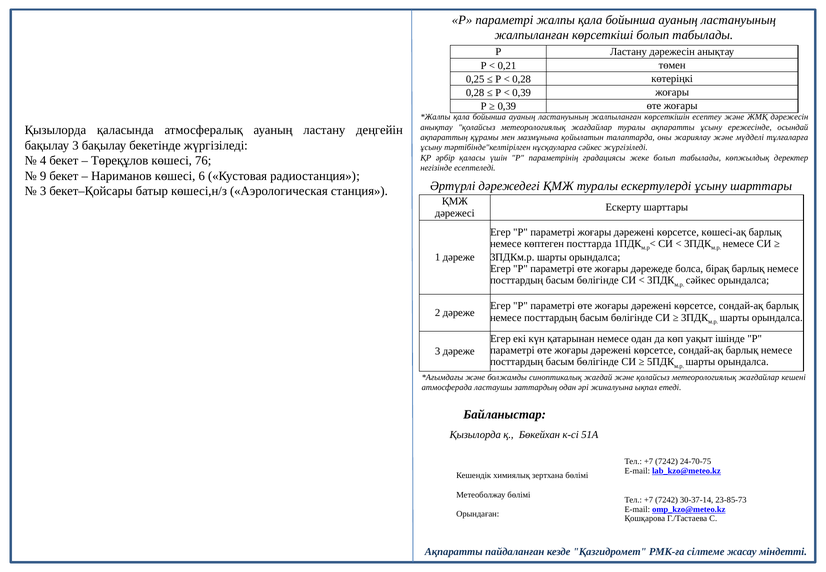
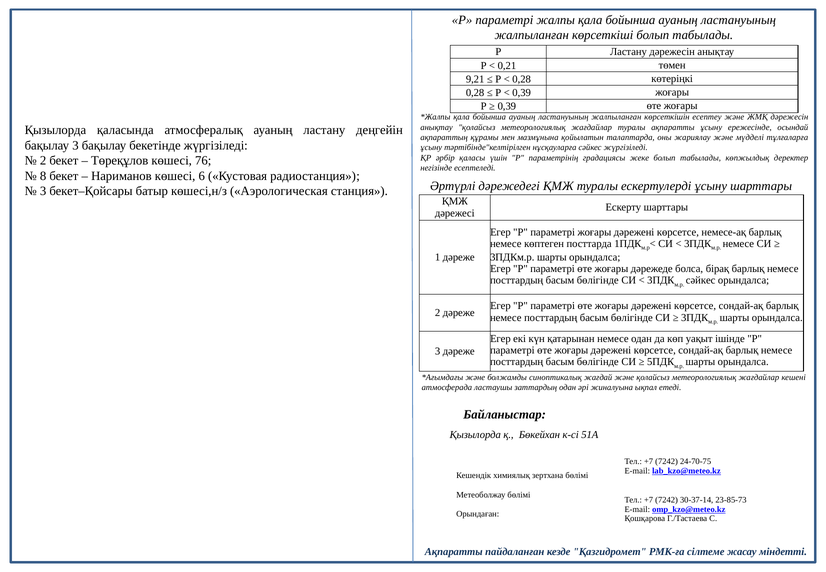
0,25: 0,25 -> 9,21 (475, 79)
4: 4 -> 2 (43, 161)
9: 9 -> 8 (43, 176)
көшесі-ақ: көшесі-ақ -> немесе-ақ (724, 232)
